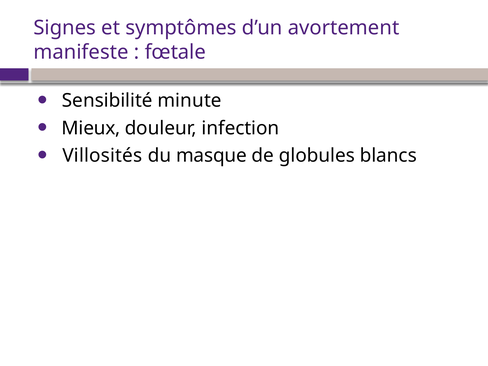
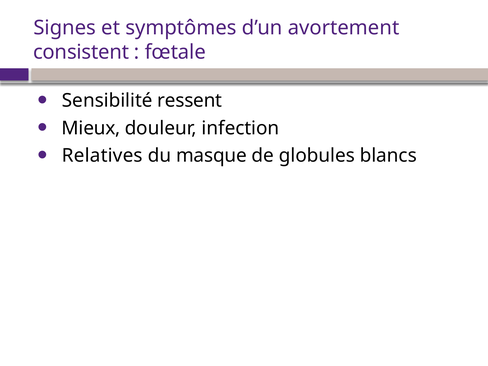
manifeste: manifeste -> consistent (81, 52)
minute: minute -> ressent (190, 101)
Villosités: Villosités -> Relatives (102, 156)
